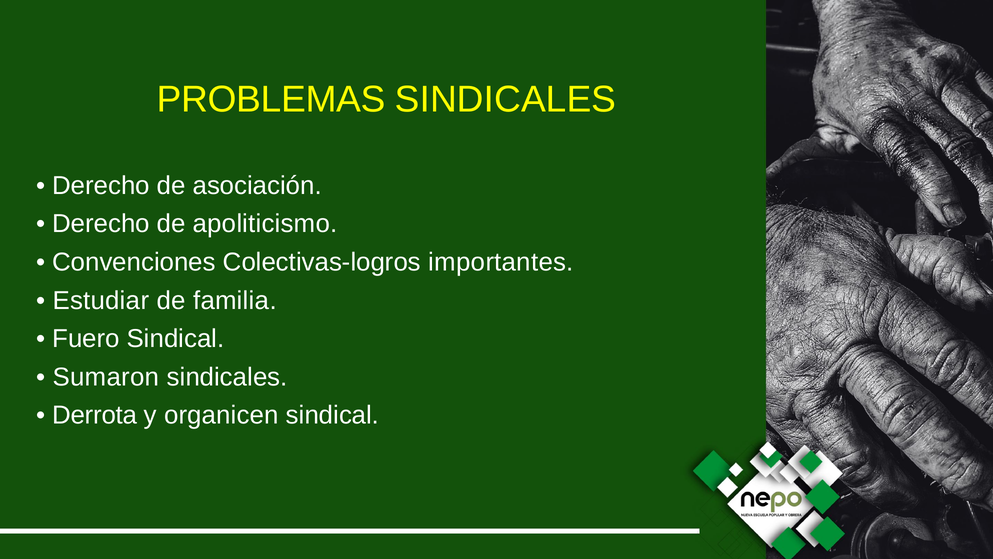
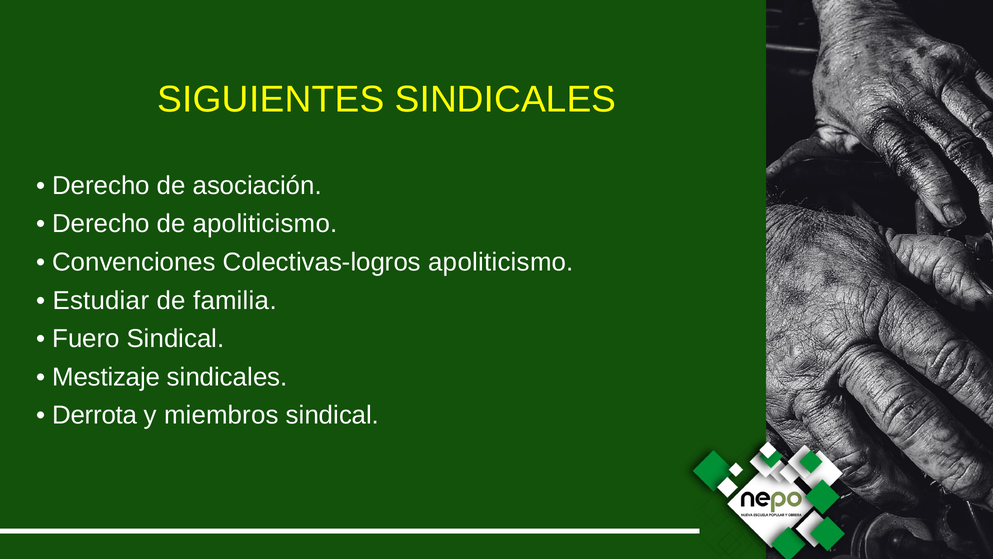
PROBLEMAS: PROBLEMAS -> SIGUIENTES (271, 99)
Colectivas-logros importantes: importantes -> apoliticismo (501, 262)
Sumaron: Sumaron -> Mestizaje (106, 377)
organicen: organicen -> miembros (221, 415)
